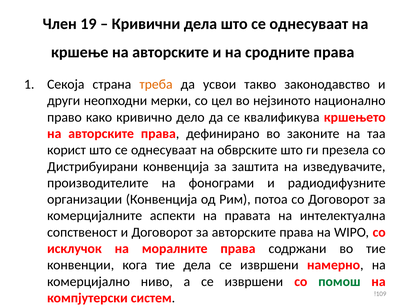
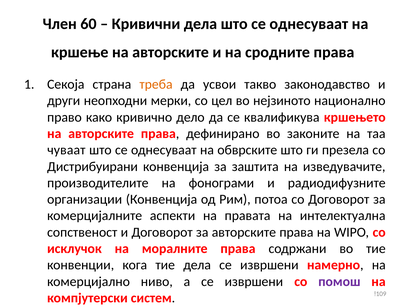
19: 19 -> 60 (88, 24)
корист: корист -> чуваат (66, 150)
помош colour: green -> purple (339, 282)
